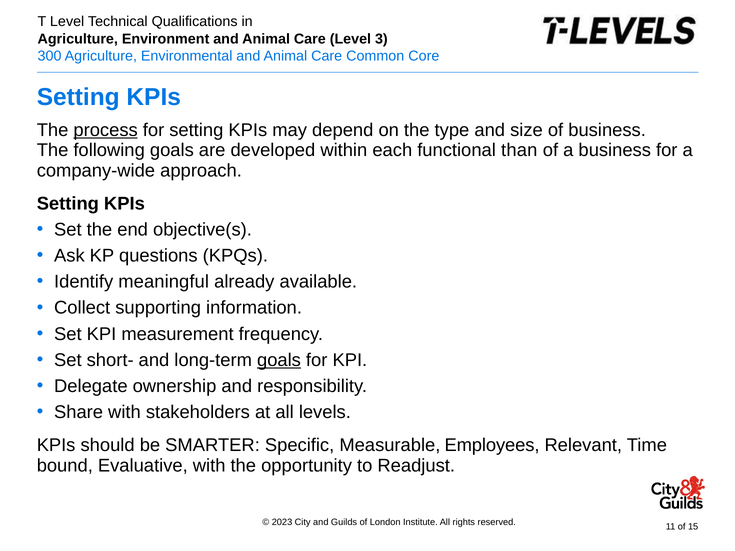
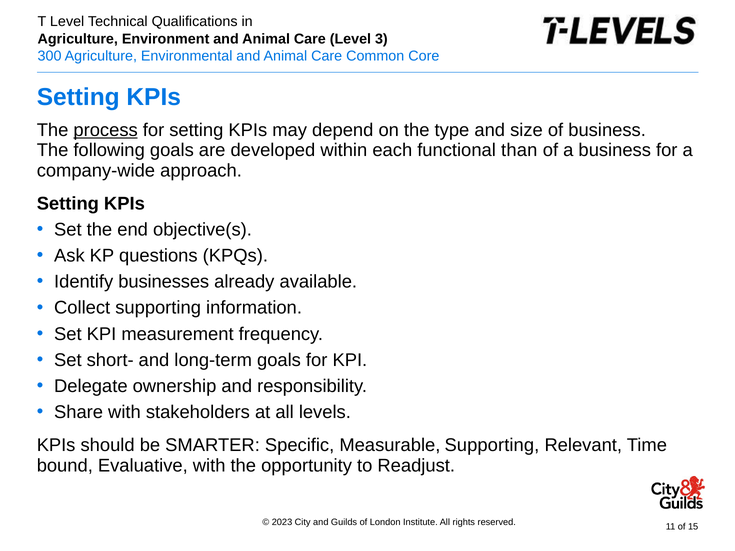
meaningful: meaningful -> businesses (164, 282)
goals underline: present -> none (279, 360)
Measurable Employees: Employees -> Supporting (492, 445)
